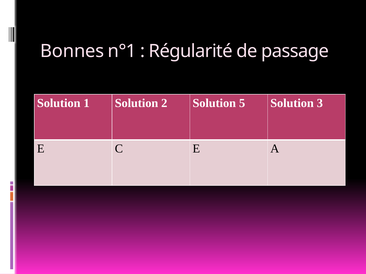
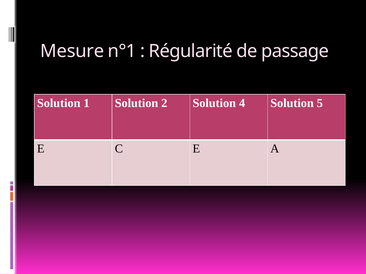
Bonnes: Bonnes -> Mesure (72, 51)
5: 5 -> 4 (242, 103)
3: 3 -> 5 (320, 103)
